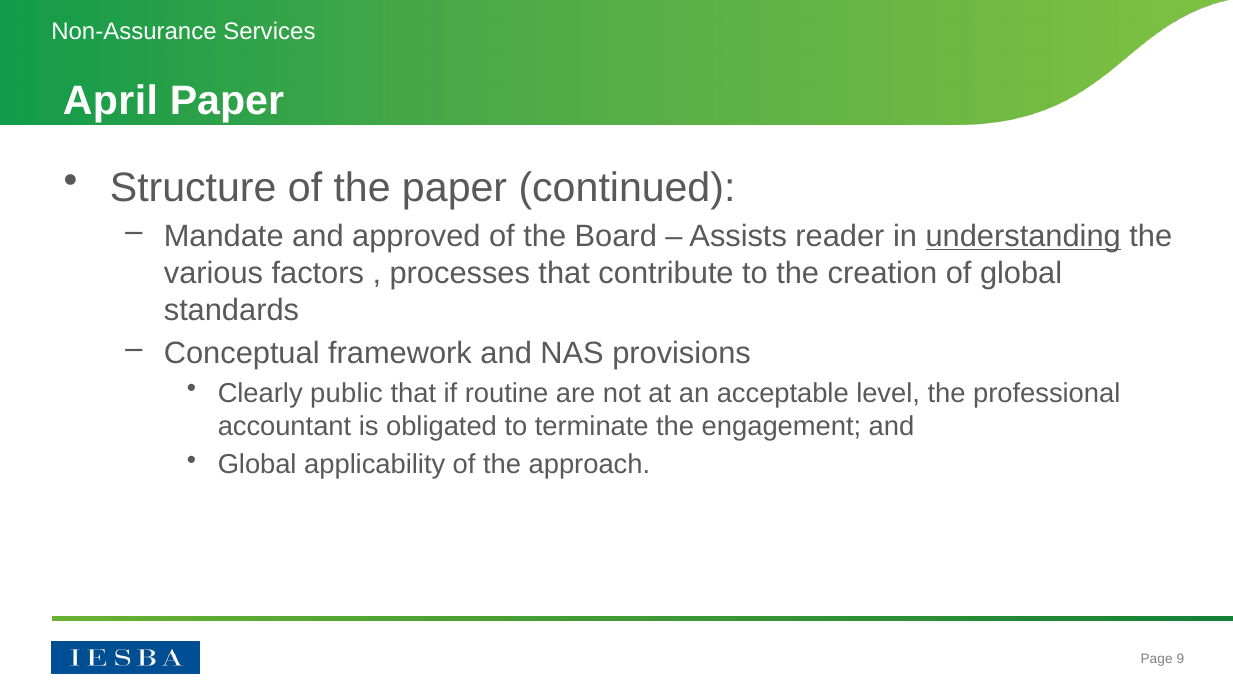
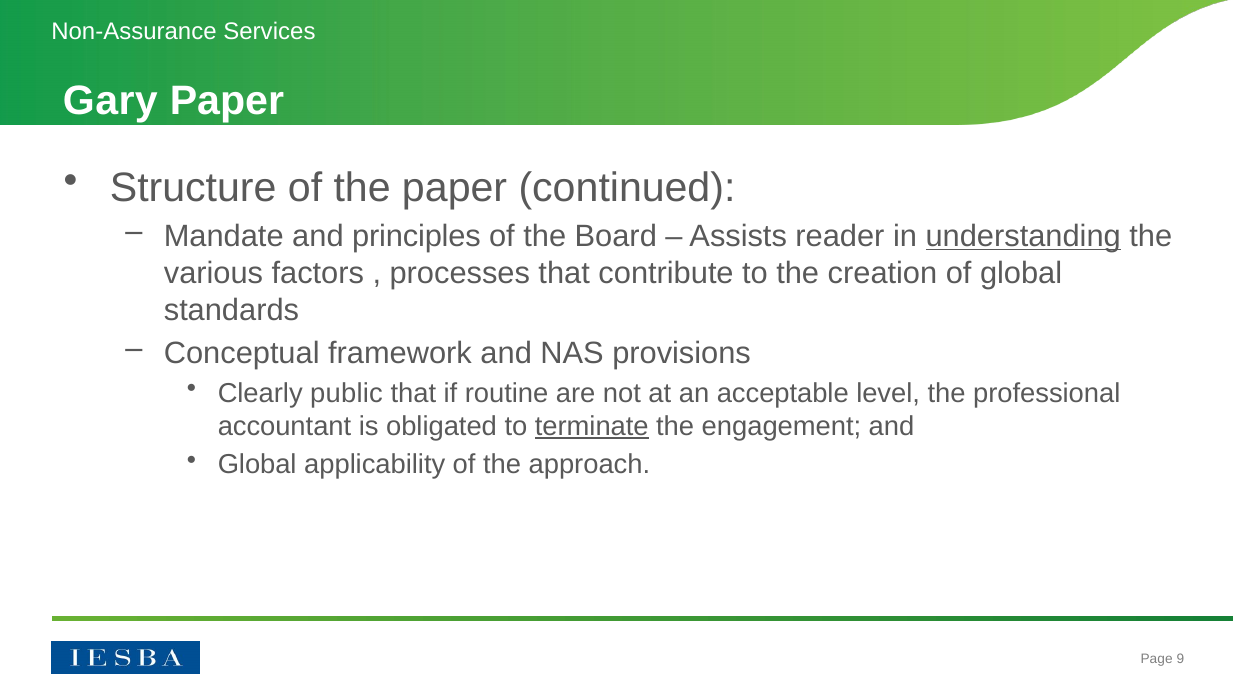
April: April -> Gary (110, 101)
approved: approved -> principles (416, 236)
terminate underline: none -> present (592, 427)
